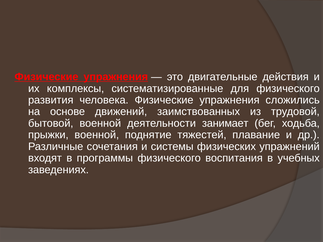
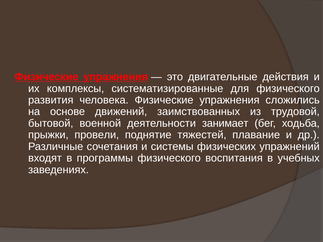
прыжки военной: военной -> провели (97, 135)
